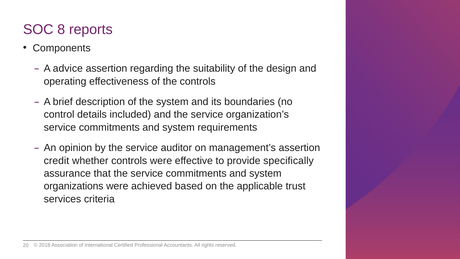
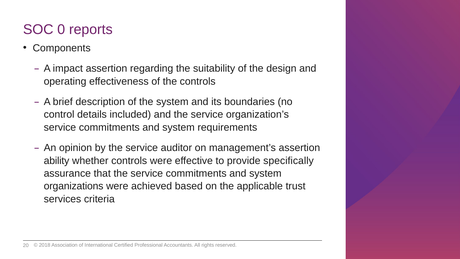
8: 8 -> 0 (61, 30)
advice: advice -> impact (68, 68)
credit: credit -> ability (57, 161)
